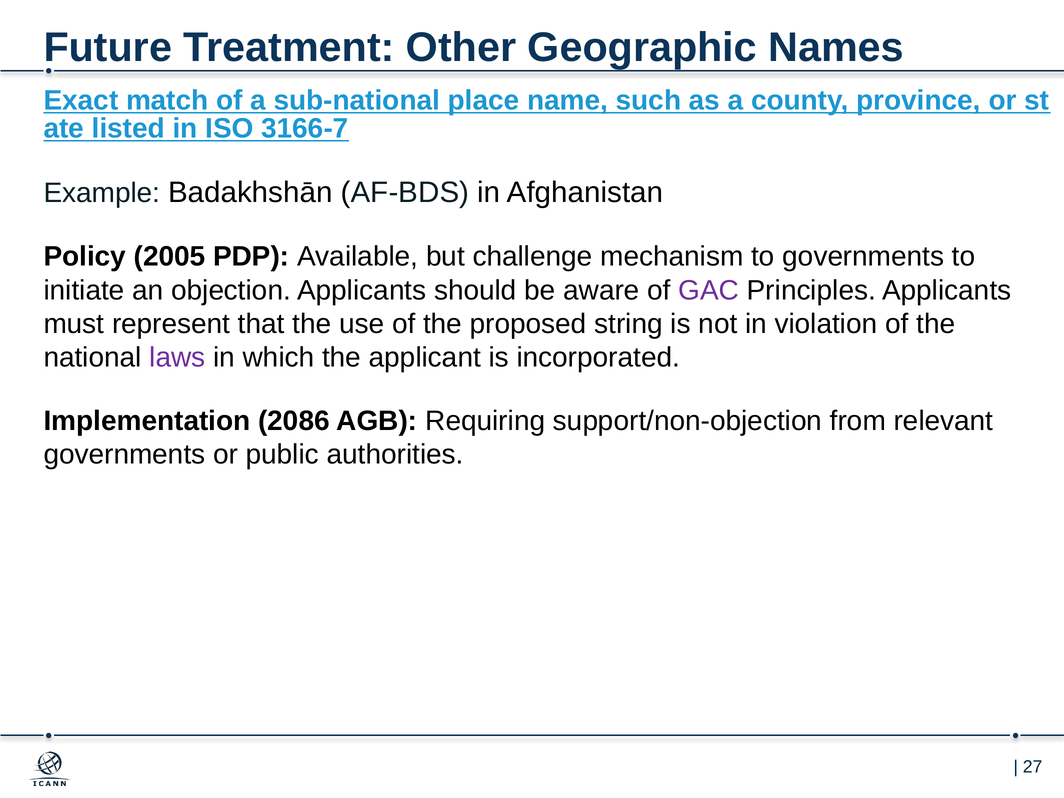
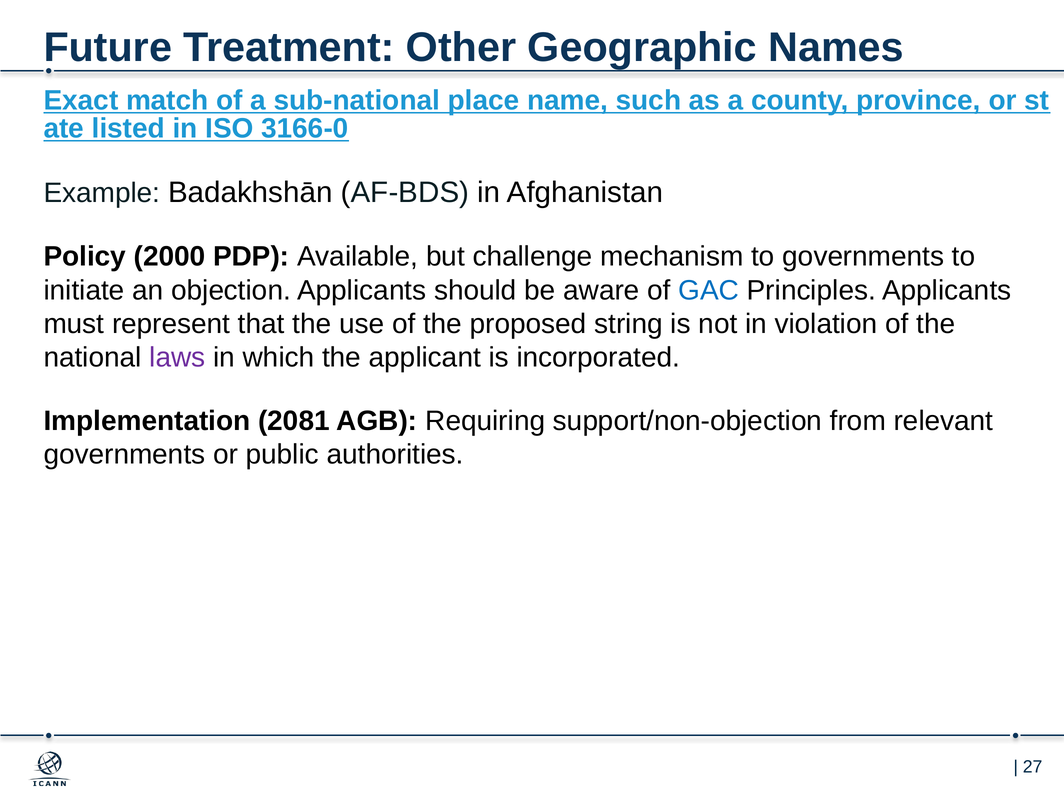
3166-7: 3166-7 -> 3166-0 (305, 128)
2005: 2005 -> 2000 (170, 257)
GAC colour: purple -> blue (709, 290)
2086: 2086 -> 2081 (294, 421)
